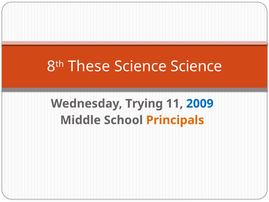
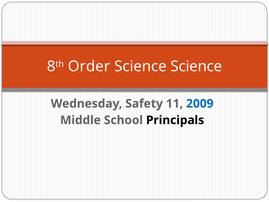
These: These -> Order (89, 66)
Trying: Trying -> Safety (144, 103)
Principals colour: orange -> black (175, 120)
